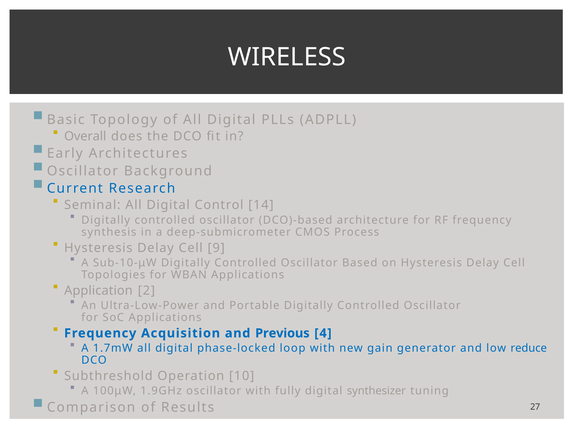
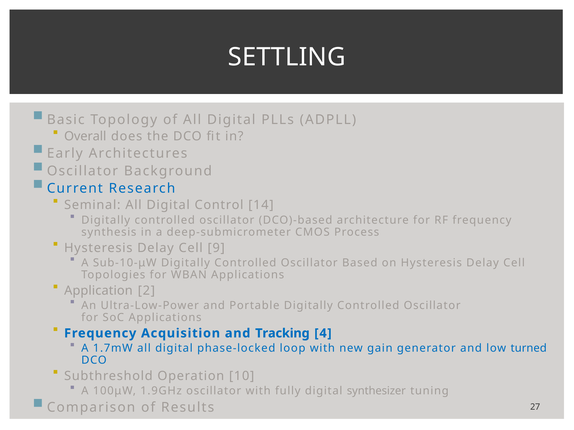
WIRELESS: WIRELESS -> SETTLING (287, 57)
Previous: Previous -> Tracking (282, 334)
reduce: reduce -> turned (529, 349)
